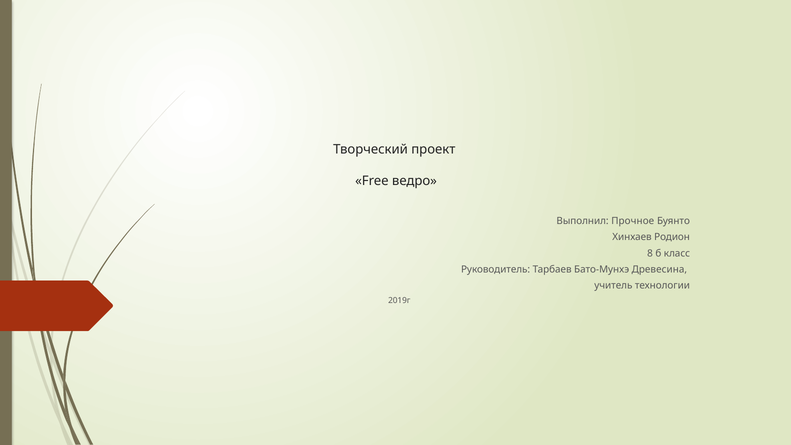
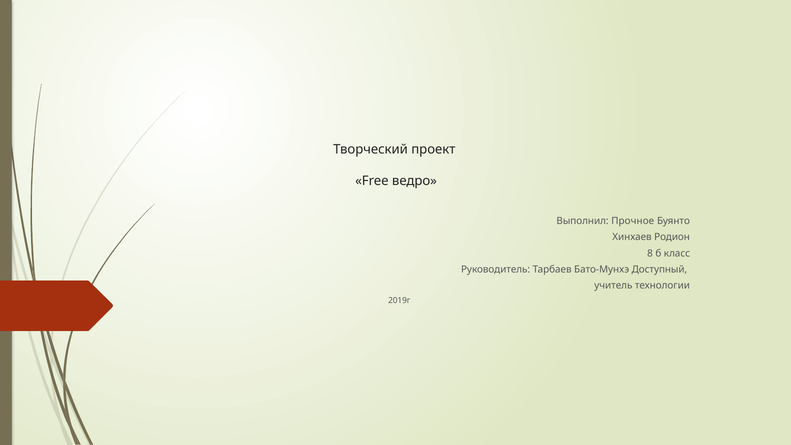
Древесина: Древесина -> Доступный (659, 269)
